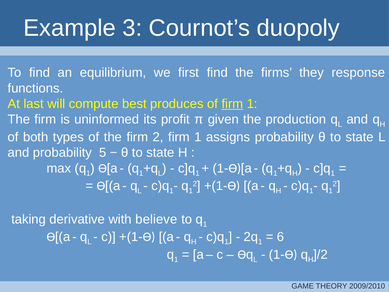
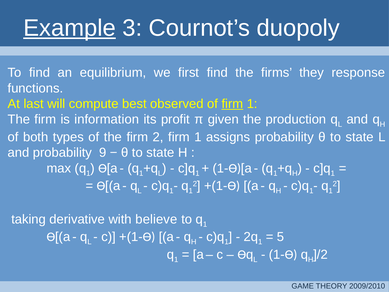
Example underline: none -> present (70, 28)
produces: produces -> observed (177, 104)
uninformed: uninformed -> information (107, 119)
5: 5 -> 9 (103, 153)
6: 6 -> 5 (281, 237)
